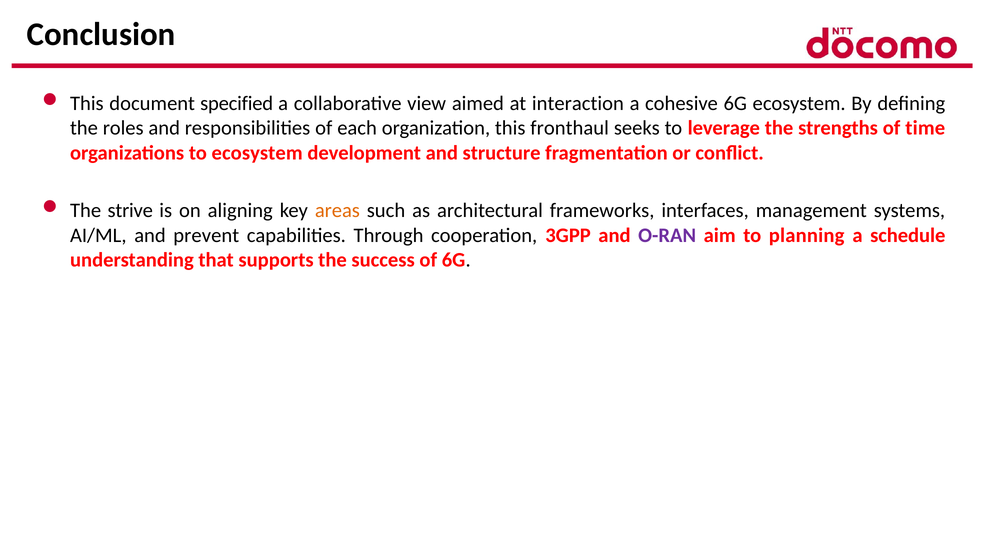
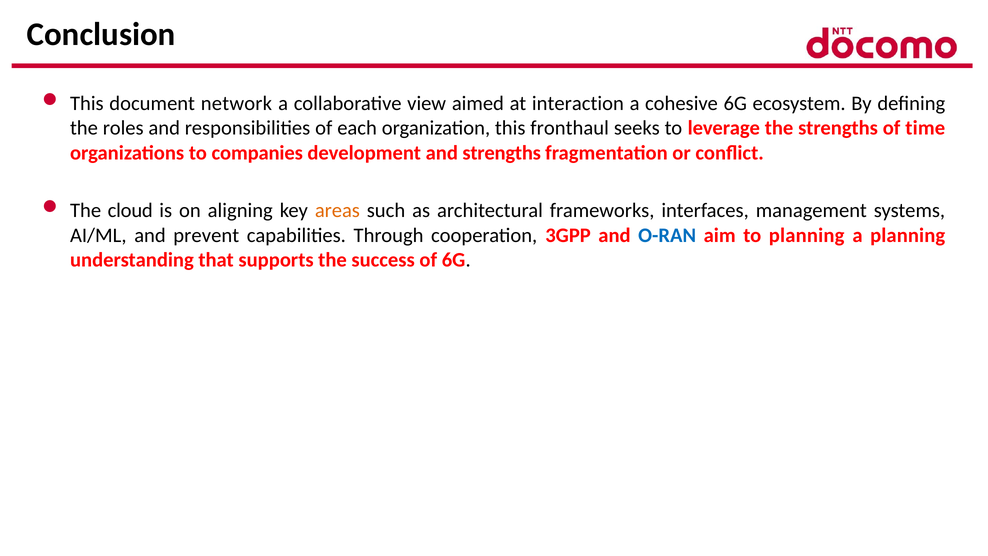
specified: specified -> network (236, 103)
to ecosystem: ecosystem -> companies (257, 153)
and structure: structure -> strengths (502, 153)
strive: strive -> cloud (130, 210)
O-RAN colour: purple -> blue (667, 235)
a schedule: schedule -> planning (908, 235)
